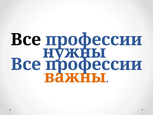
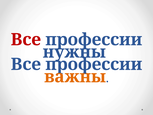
Все colour: black -> red (26, 40)
